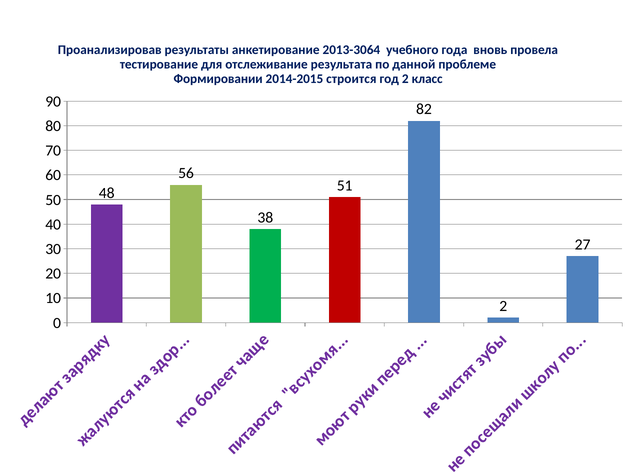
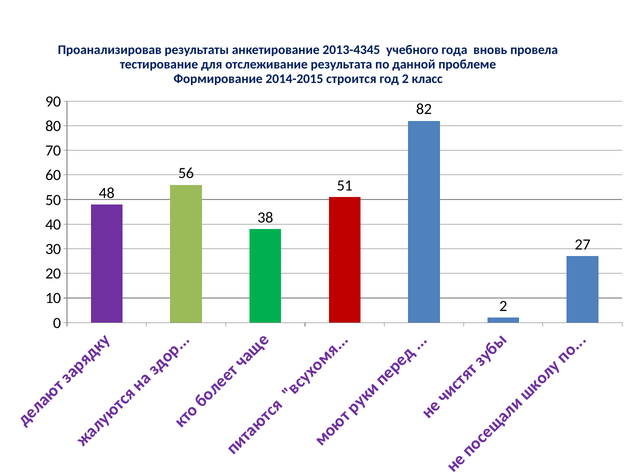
2013-3064: 2013-3064 -> 2013-4345 (351, 50)
Формировании: Формировании -> Формирование (218, 79)
